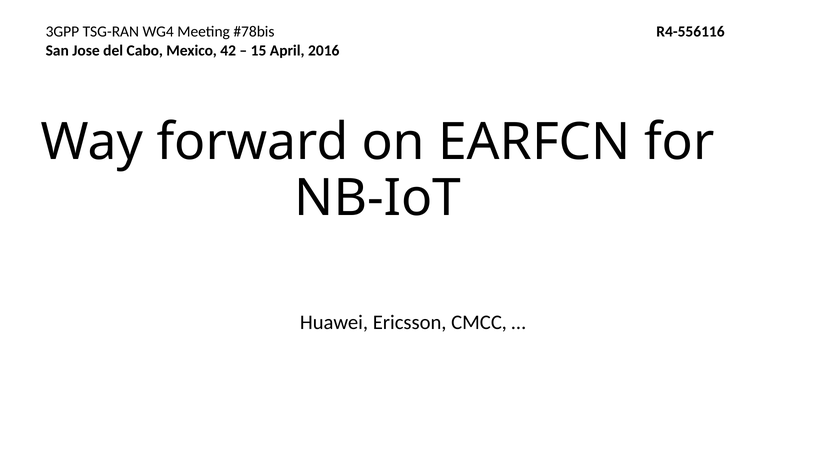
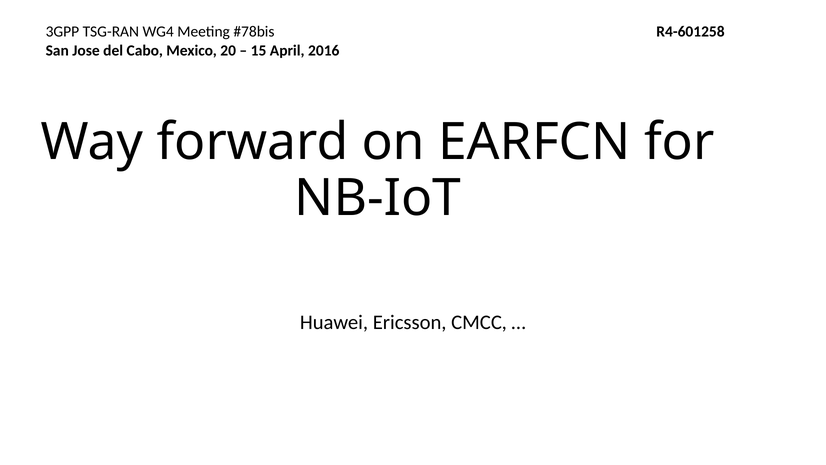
R4-556116: R4-556116 -> R4-601258 (691, 32)
42: 42 -> 20 (228, 50)
